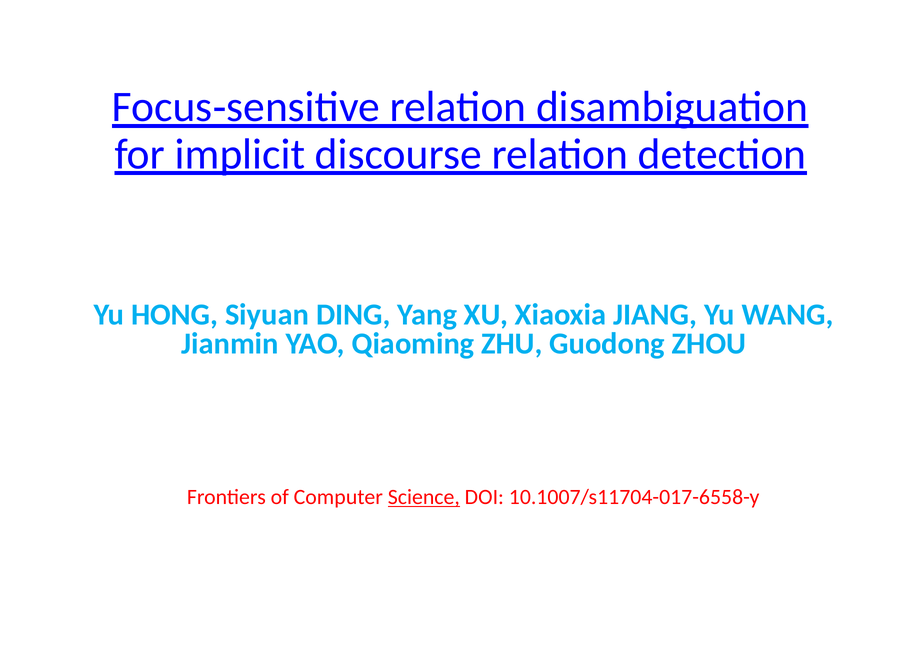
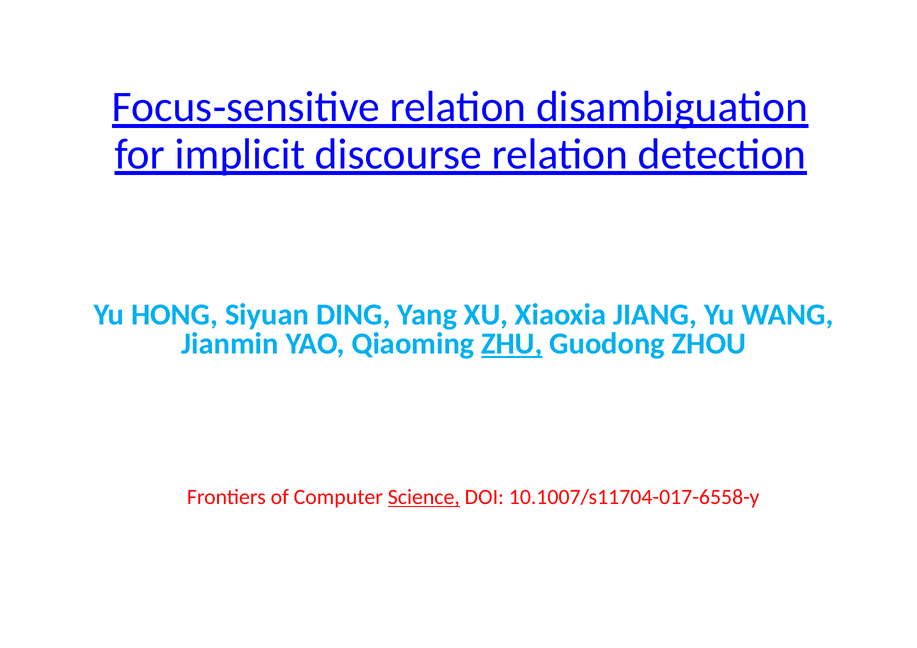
ZHU underline: none -> present (512, 344)
